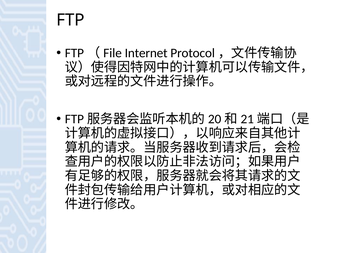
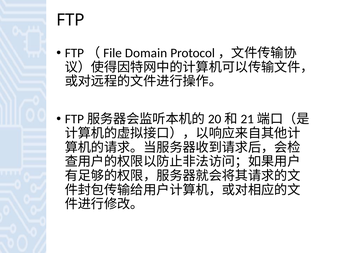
Internet: Internet -> Domain (146, 53)
